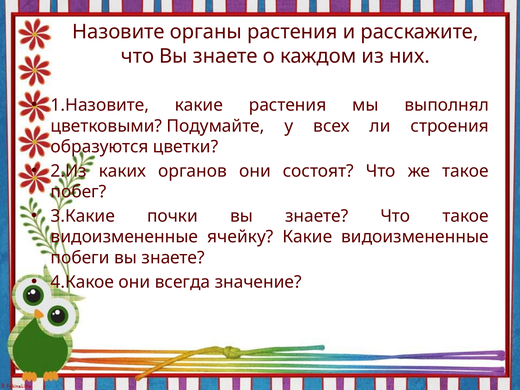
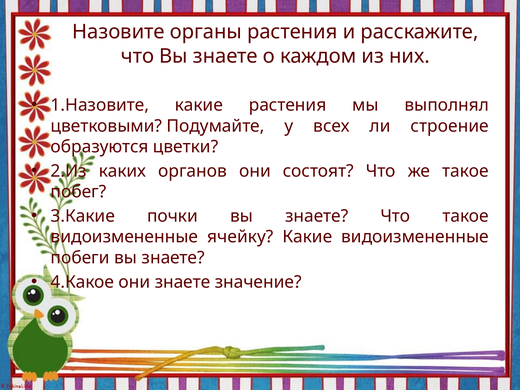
строения: строения -> строение (450, 126)
они всегда: всегда -> знаете (183, 282)
